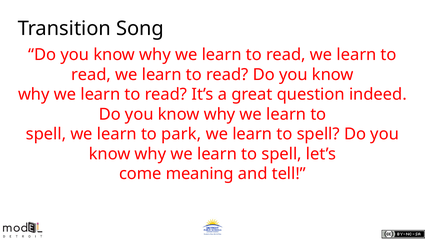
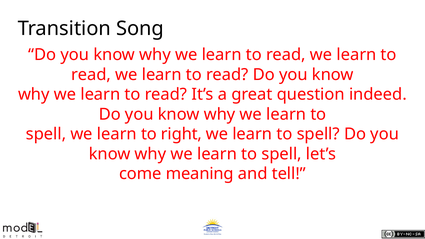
park: park -> right (181, 134)
